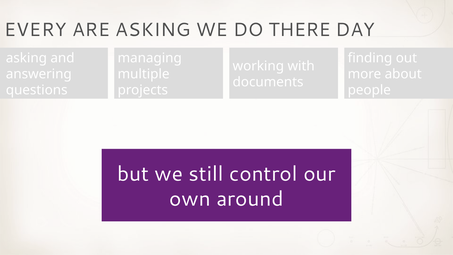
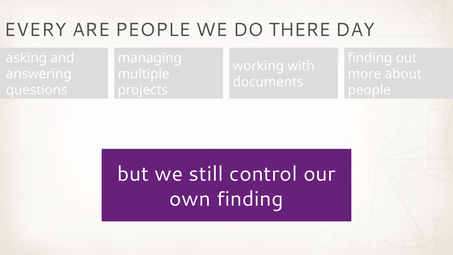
ARE ASKING: ASKING -> PEOPLE (153, 30)
own around: around -> finding (250, 199)
